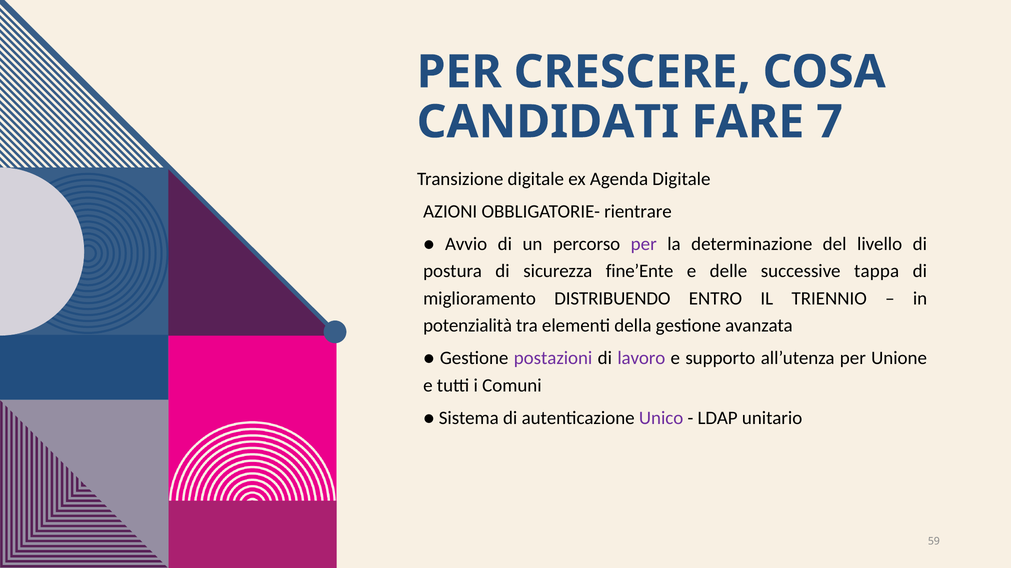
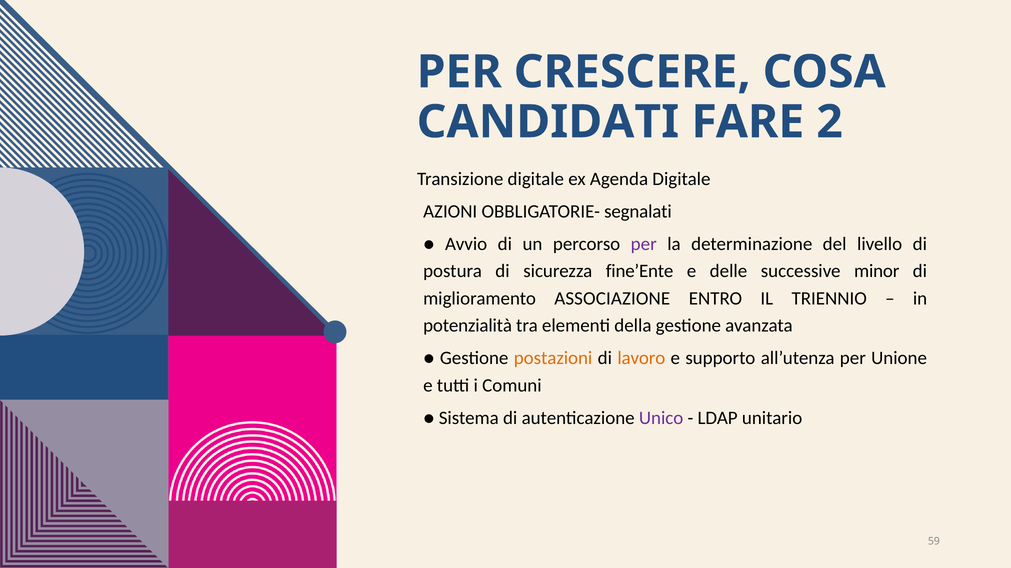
7: 7 -> 2 (830, 122)
rientrare: rientrare -> segnalati (638, 212)
tappa: tappa -> minor (877, 271)
DISTRIBUENDO: DISTRIBUENDO -> ASSOCIAZIONE (612, 299)
postazioni colour: purple -> orange (553, 358)
lavoro colour: purple -> orange (641, 358)
